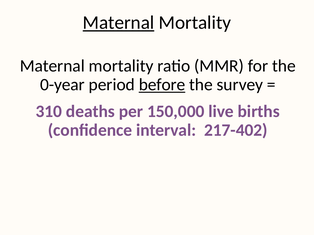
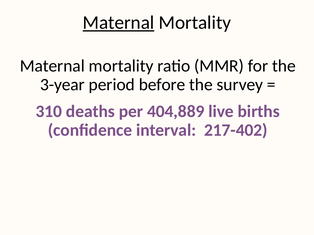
0-year: 0-year -> 3-year (62, 85)
before underline: present -> none (162, 85)
150,000: 150,000 -> 404,889 (176, 112)
